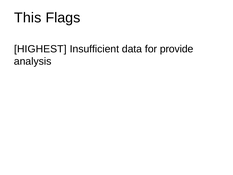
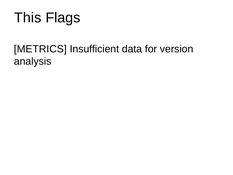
HIGHEST: HIGHEST -> METRICS (40, 49)
provide: provide -> version (177, 49)
